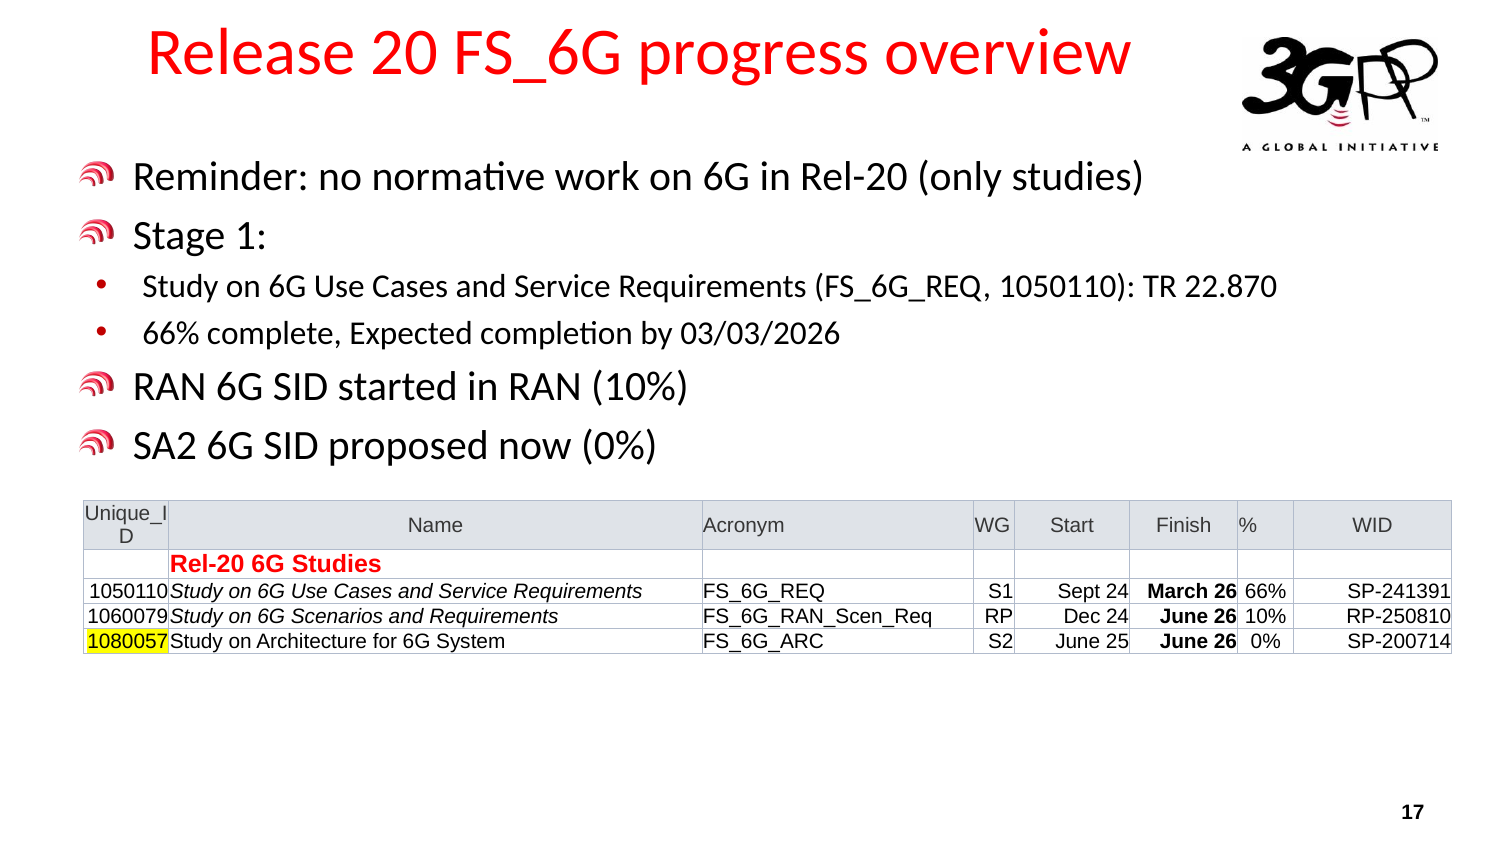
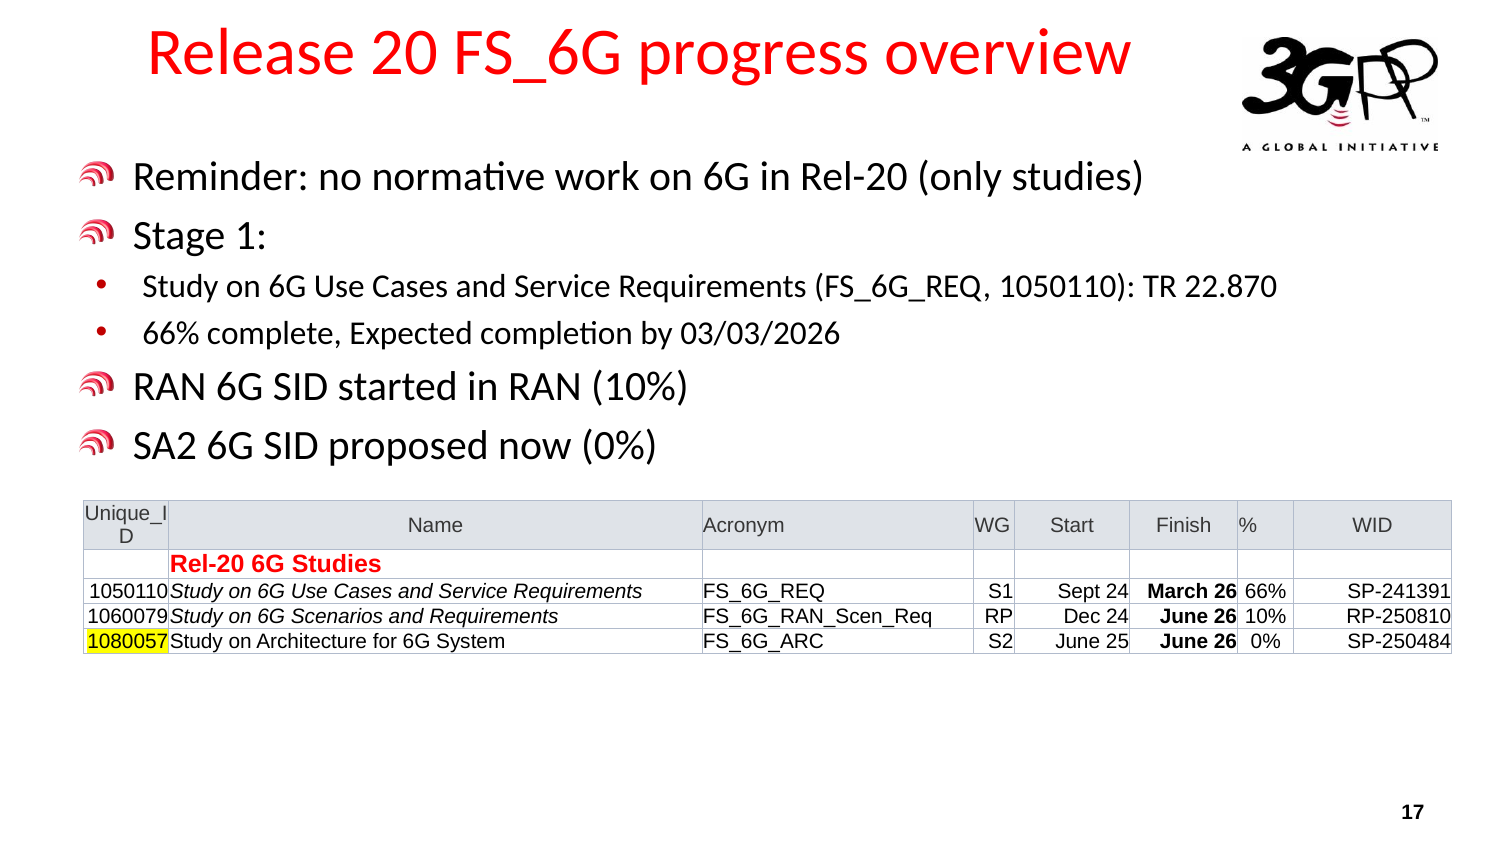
SP-200714: SP-200714 -> SP-250484 (1399, 641)
